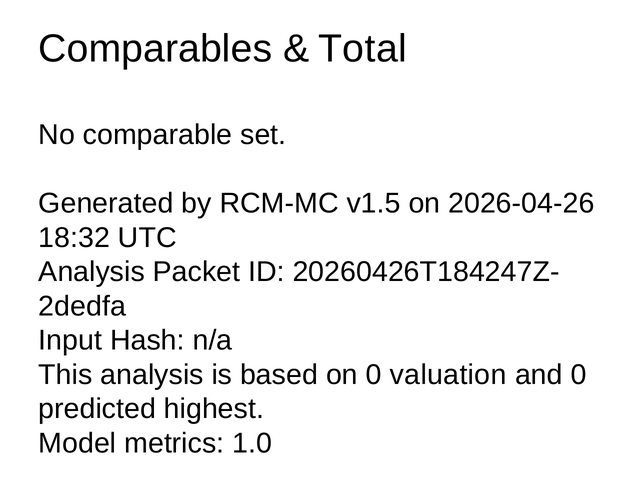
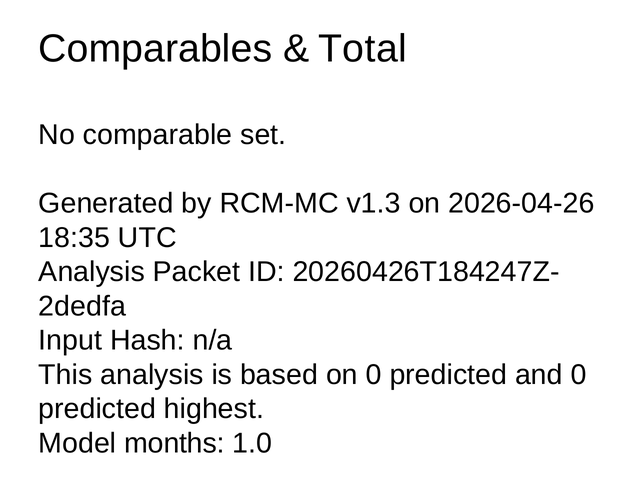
v1.5: v1.5 -> v1.3 (374, 203)
18:32: 18:32 -> 18:35 (74, 238)
on 0 valuation: valuation -> predicted (448, 375)
metrics: metrics -> months (174, 444)
